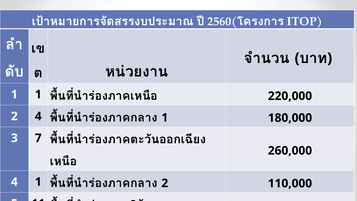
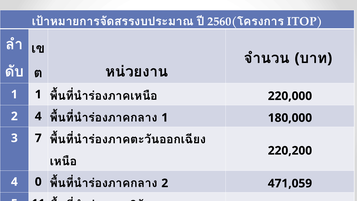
260,000: 260,000 -> 220,200 (290, 151)
4 1: 1 -> 0 (38, 182)
110,000: 110,000 -> 471,059 (290, 183)
